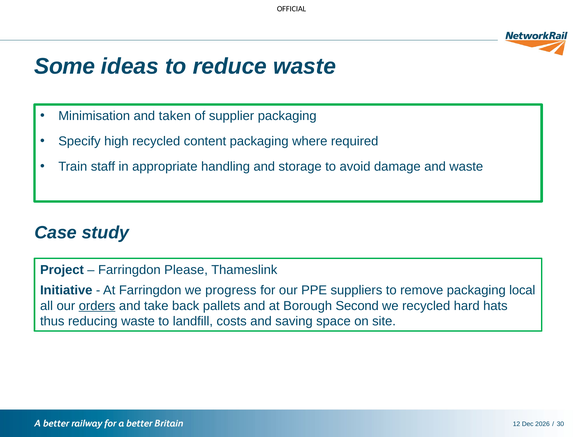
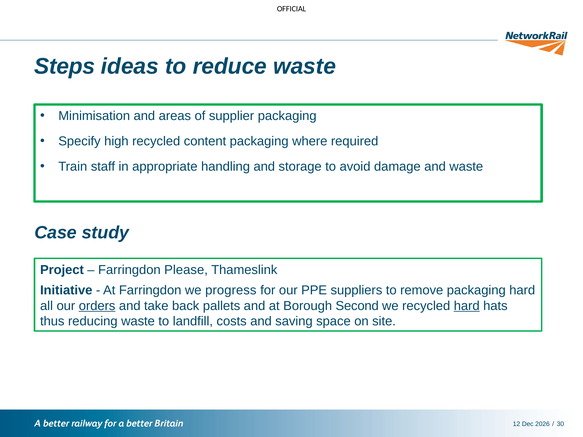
Some: Some -> Steps (65, 66)
taken: taken -> areas (175, 116)
packaging local: local -> hard (522, 290)
hard underline: none -> present (467, 306)
